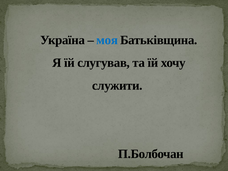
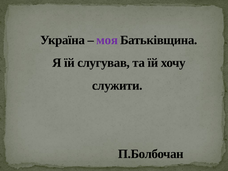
моя colour: blue -> purple (107, 40)
